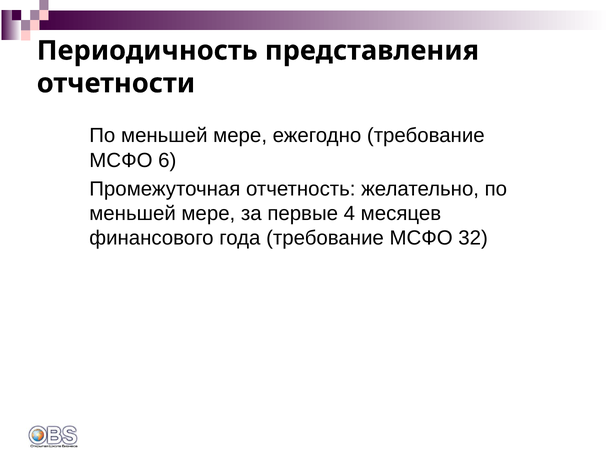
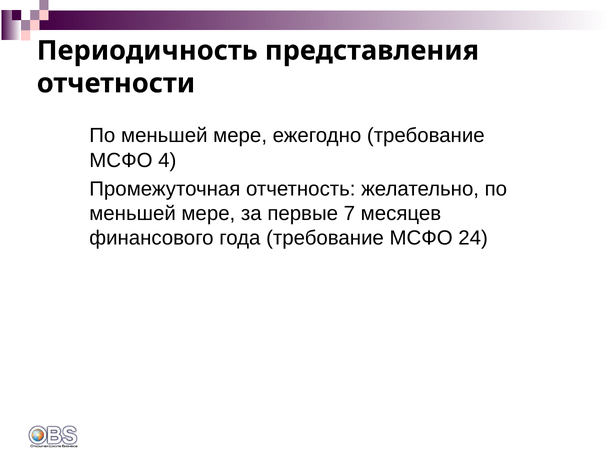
6: 6 -> 4 (167, 160)
4: 4 -> 7 (349, 213)
32: 32 -> 24 (473, 238)
